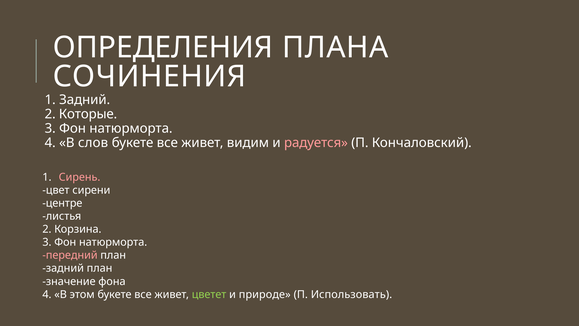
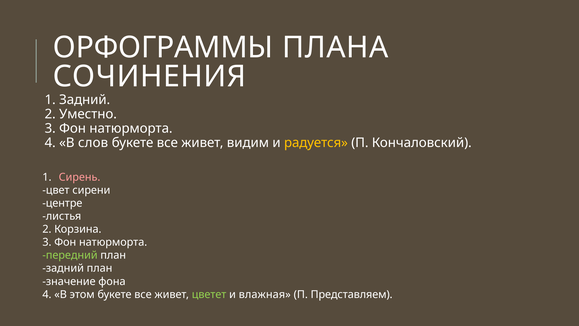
ОПРЕДЕЛЕНИЯ: ОПРЕДЕЛЕНИЯ -> ОРФОГРАММЫ (163, 48)
Которые: Которые -> Уместно (88, 114)
радуется colour: pink -> yellow (316, 143)
передний colour: pink -> light green (70, 255)
природе: природе -> влажная (265, 294)
Использовать: Использовать -> Представляем (352, 294)
